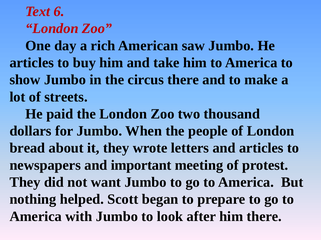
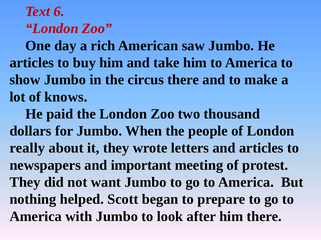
streets: streets -> knows (66, 97)
bread: bread -> really (27, 148)
